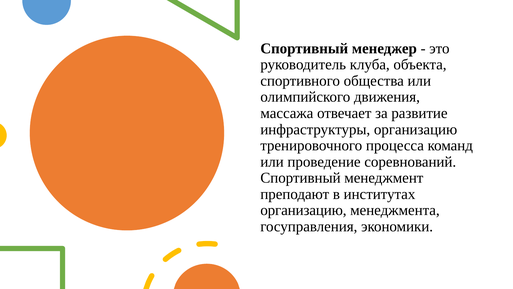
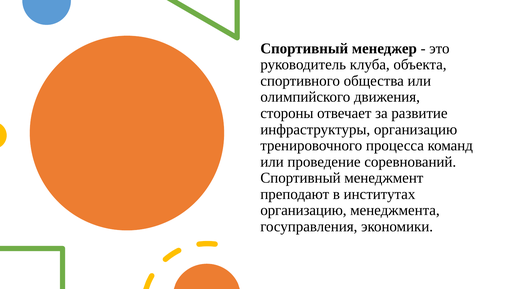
массажа: массажа -> стороны (287, 113)
